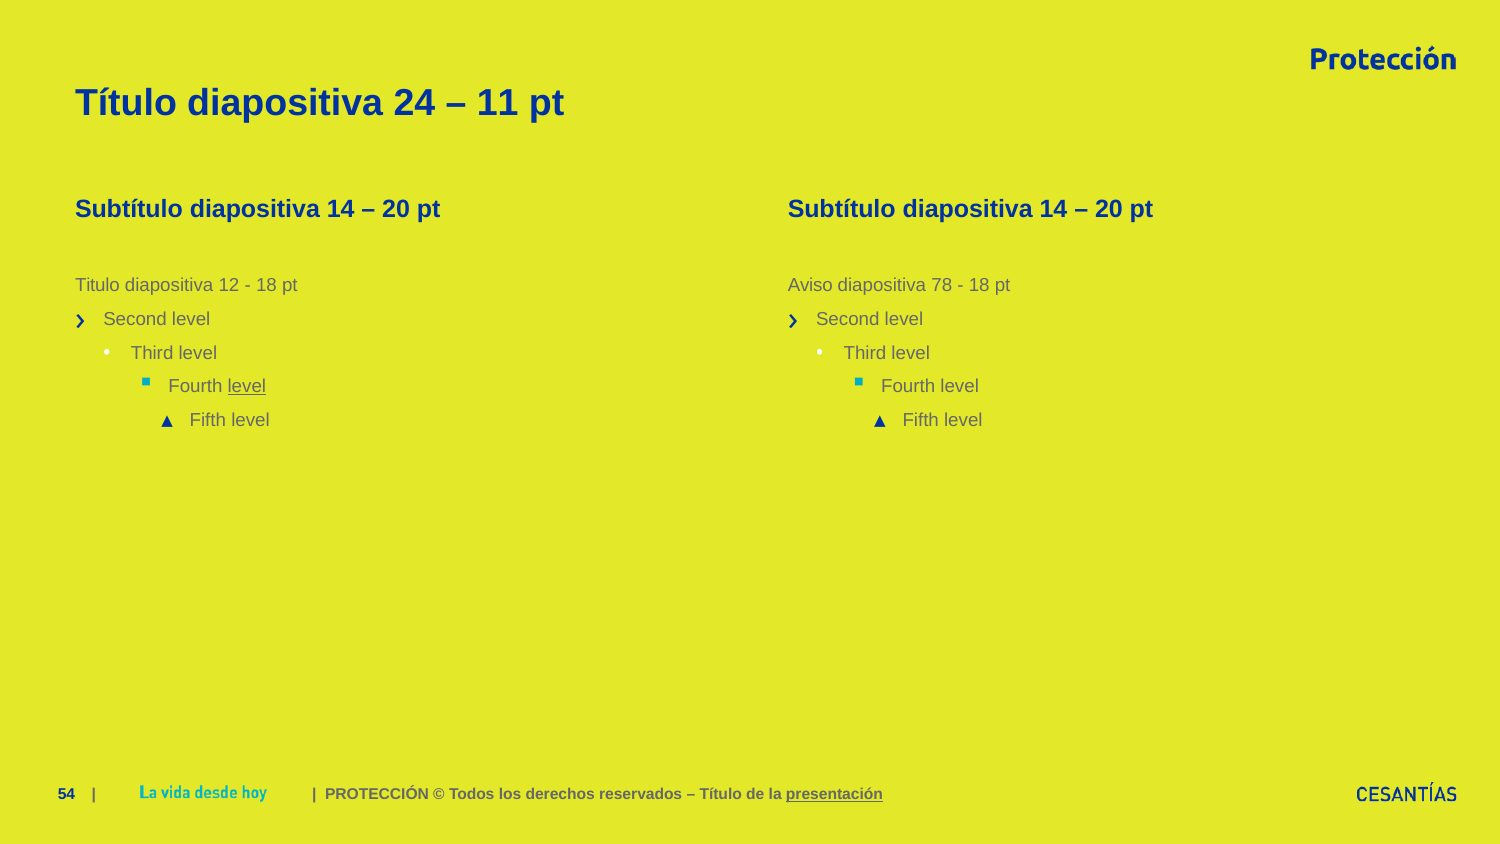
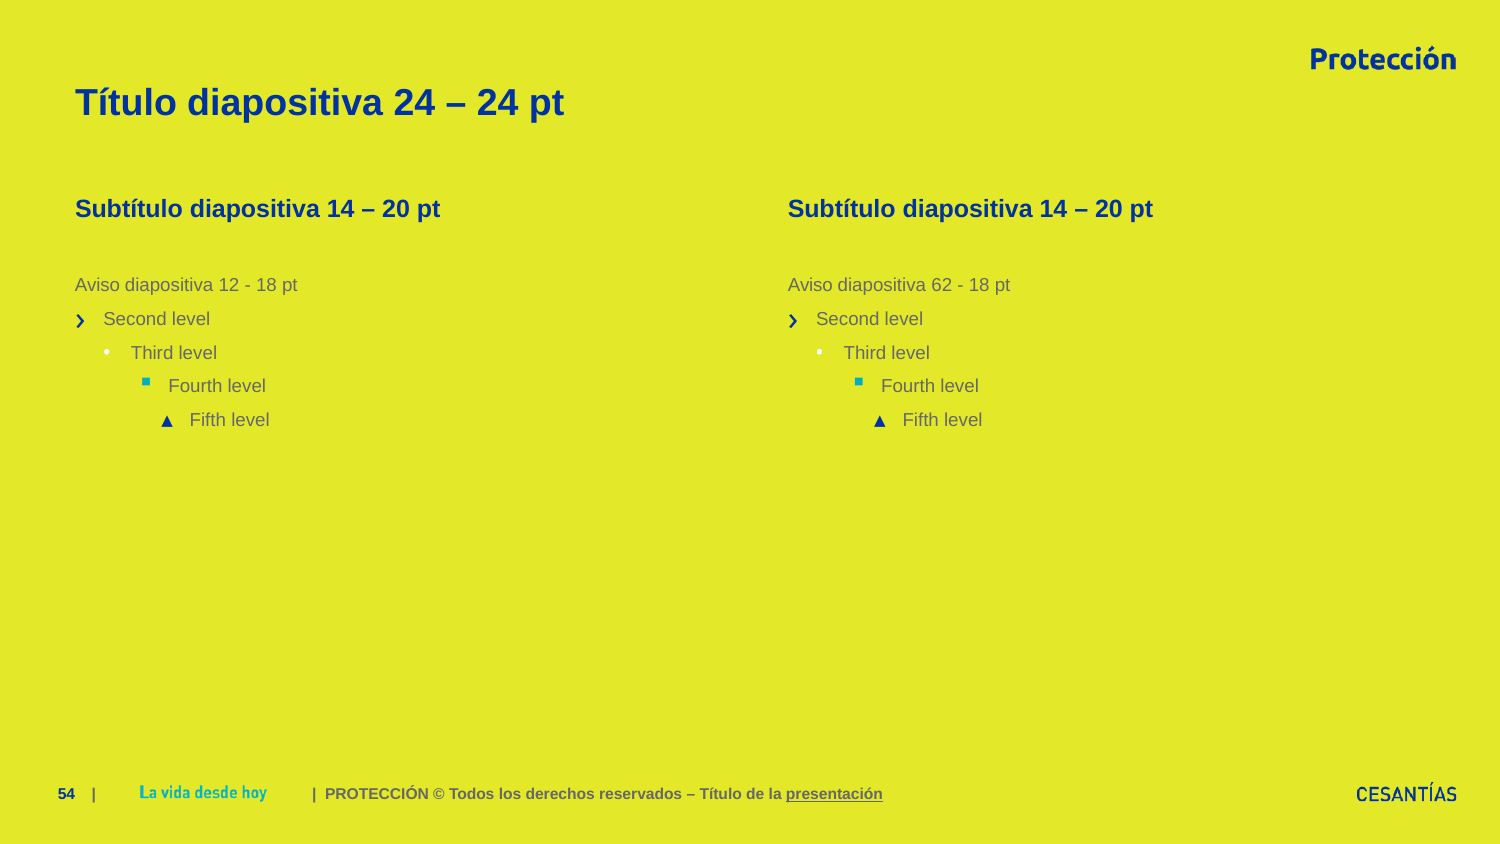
11: 11 -> 24 (498, 103)
Titulo: Titulo -> Aviso (97, 285)
78: 78 -> 62 (942, 285)
level underline: present -> none (247, 387)
